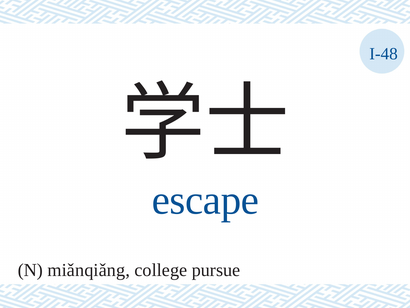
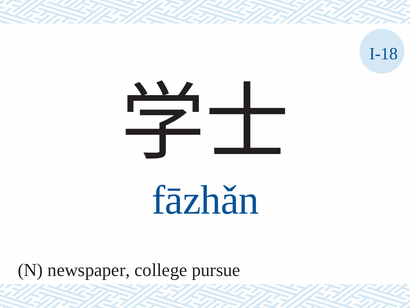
I-48: I-48 -> I-18 (383, 54)
escape: escape -> fāzhǎn (205, 200)
miǎnqiǎng: miǎnqiǎng -> newspaper (89, 270)
